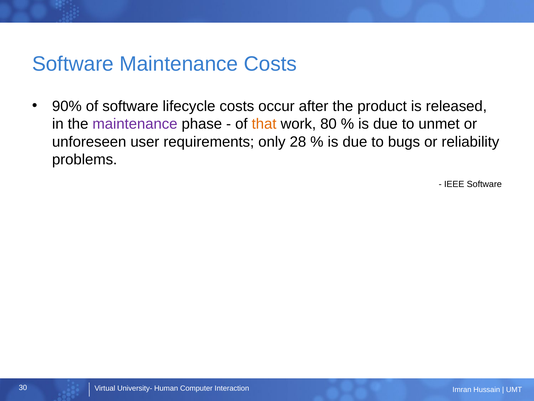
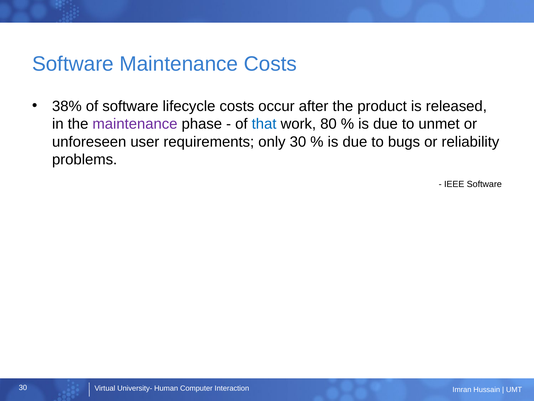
90%: 90% -> 38% (67, 106)
that colour: orange -> blue (264, 124)
only 28: 28 -> 30 (298, 142)
